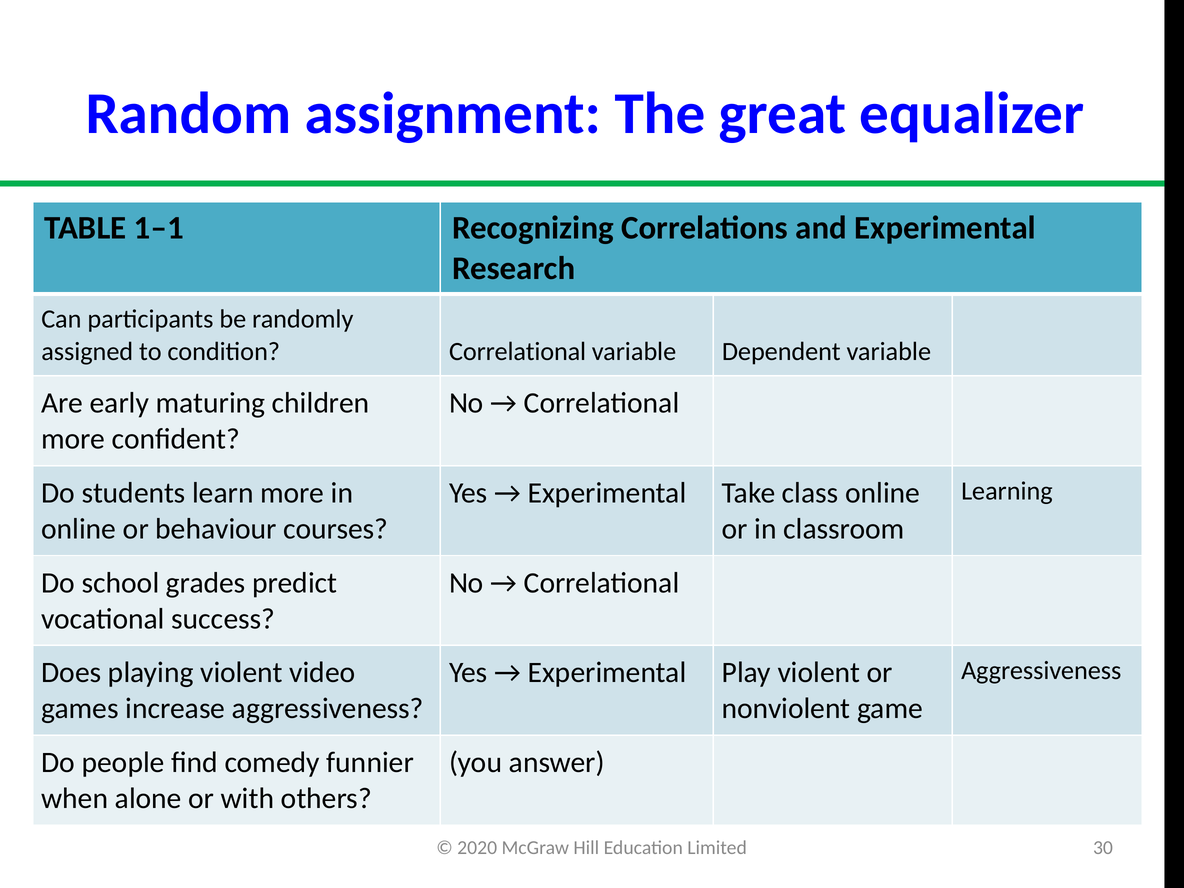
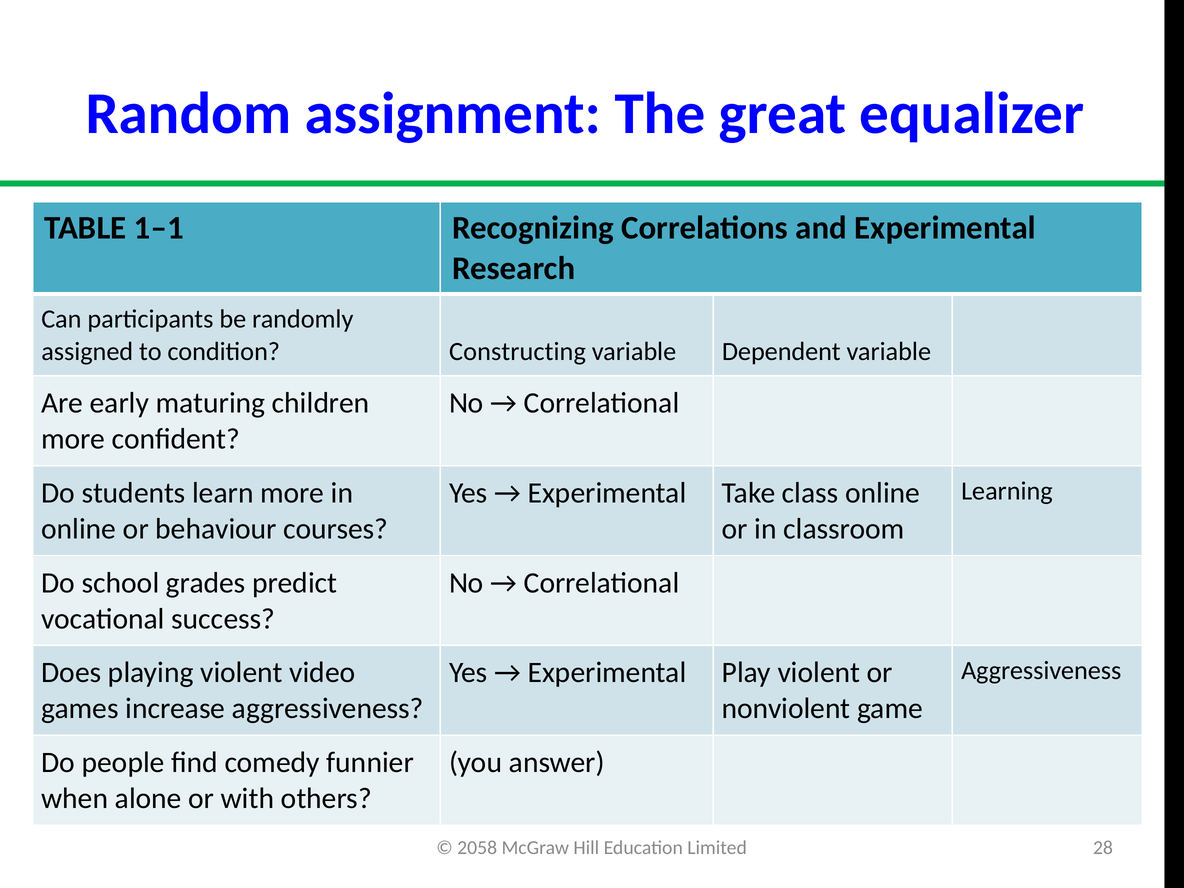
condition Correlational: Correlational -> Constructing (517, 351)
2020: 2020 -> 2058 (477, 848)
30: 30 -> 28 (1103, 848)
